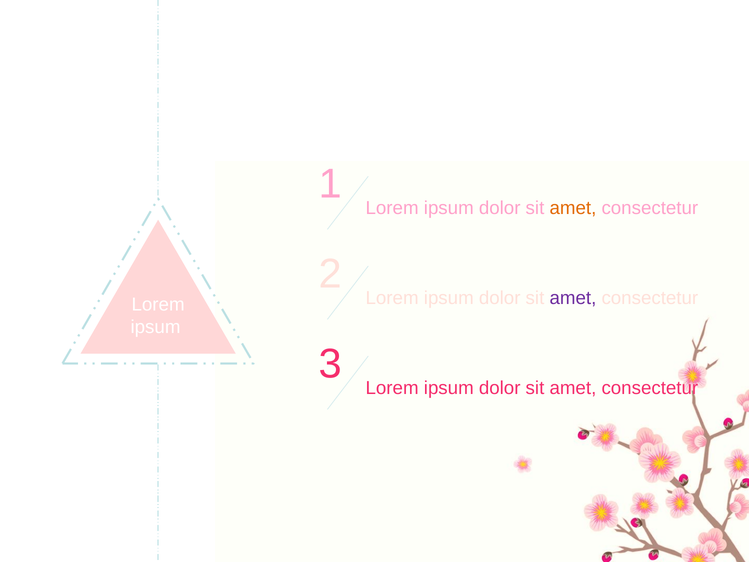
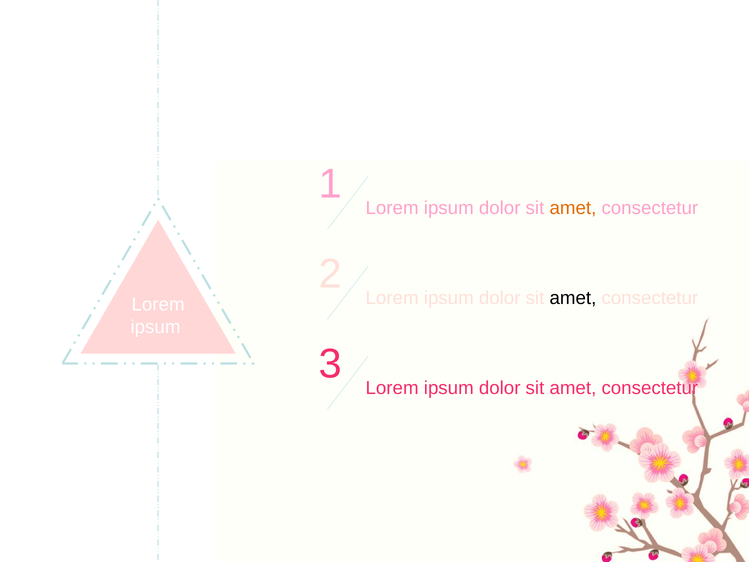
amet colour: purple -> black (573, 298)
